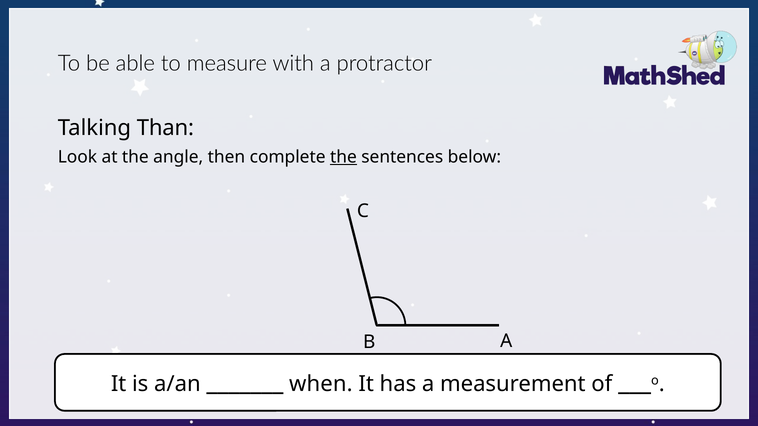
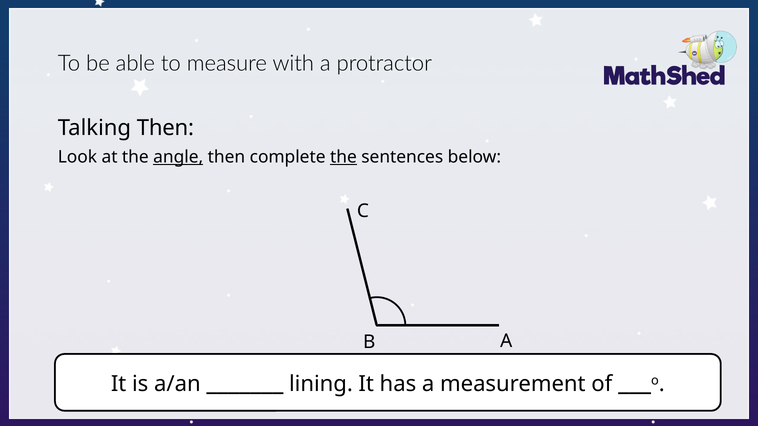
Talking Than: Than -> Then (165, 128)
angle underline: none -> present (178, 157)
when: when -> lining (321, 384)
